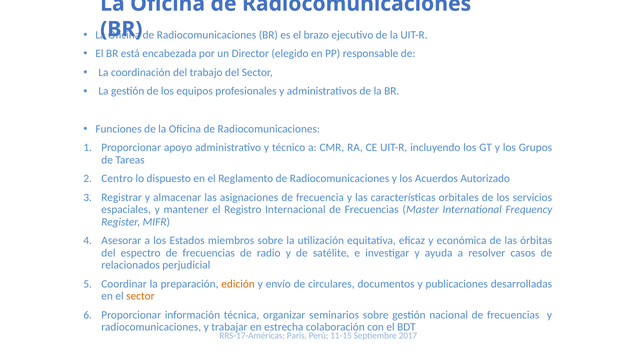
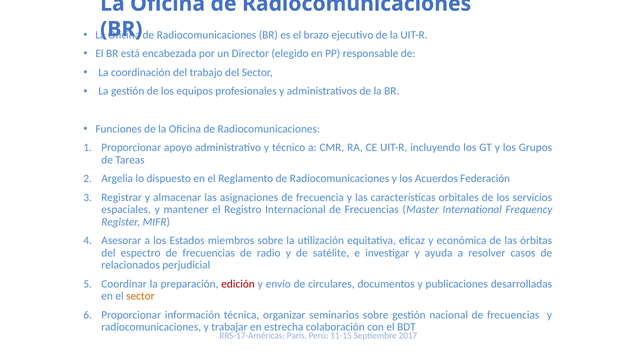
Centro: Centro -> Argelia (117, 179)
Autorizado: Autorizado -> Federación (485, 179)
edición colour: orange -> red (238, 284)
